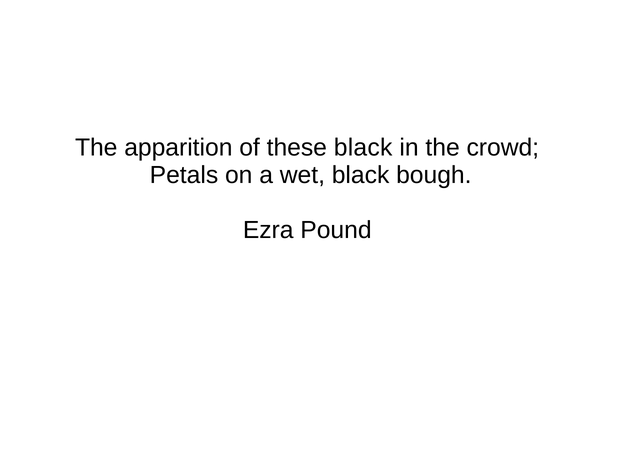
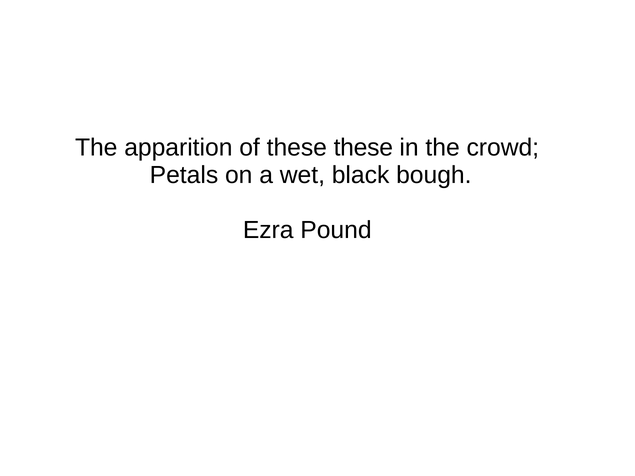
these black: black -> these (363, 148)
